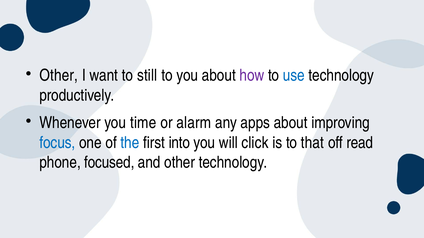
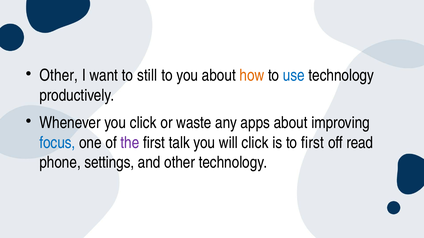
how colour: purple -> orange (252, 76)
you time: time -> click (143, 123)
alarm: alarm -> waste (194, 123)
the colour: blue -> purple (130, 143)
into: into -> talk (179, 143)
to that: that -> first (313, 143)
focused: focused -> settings (109, 163)
